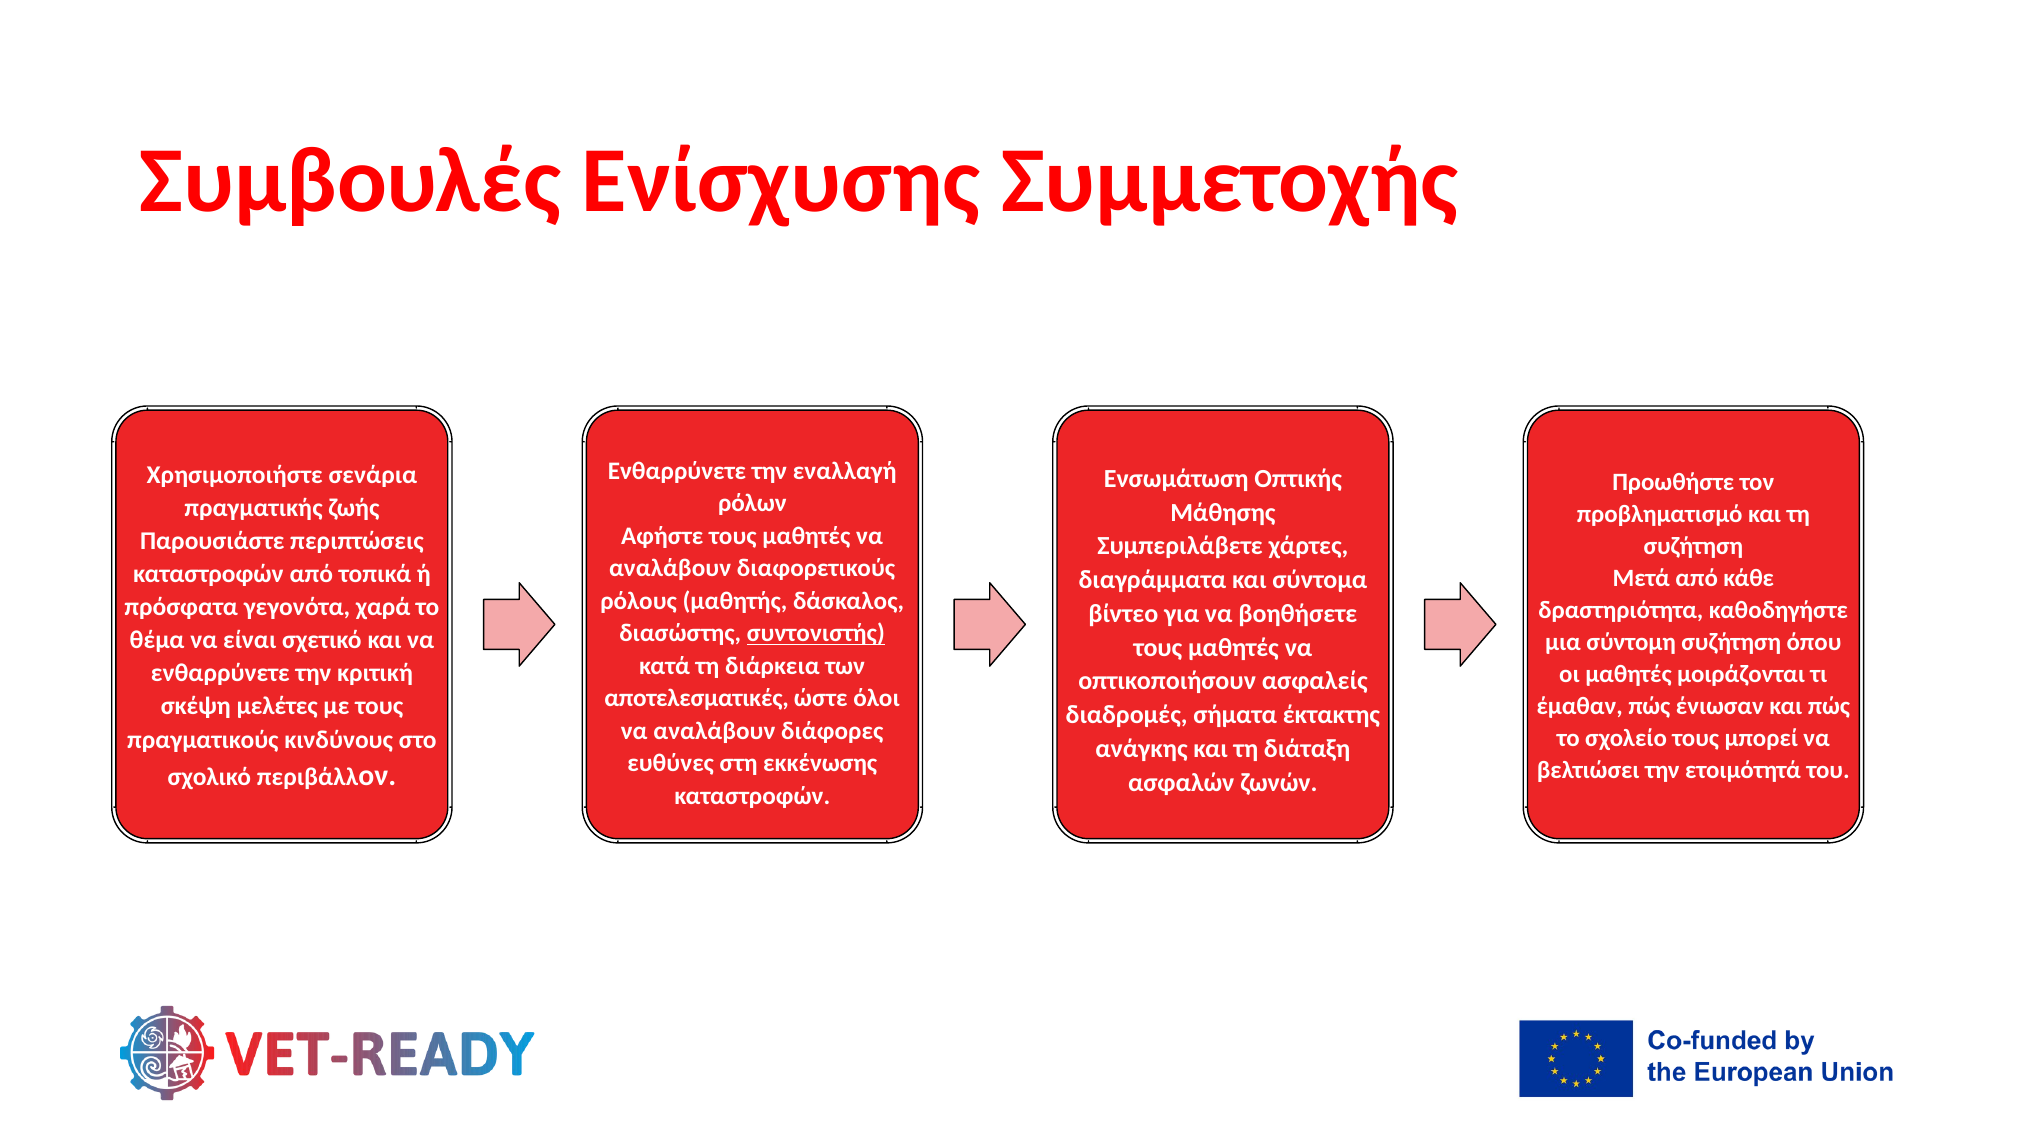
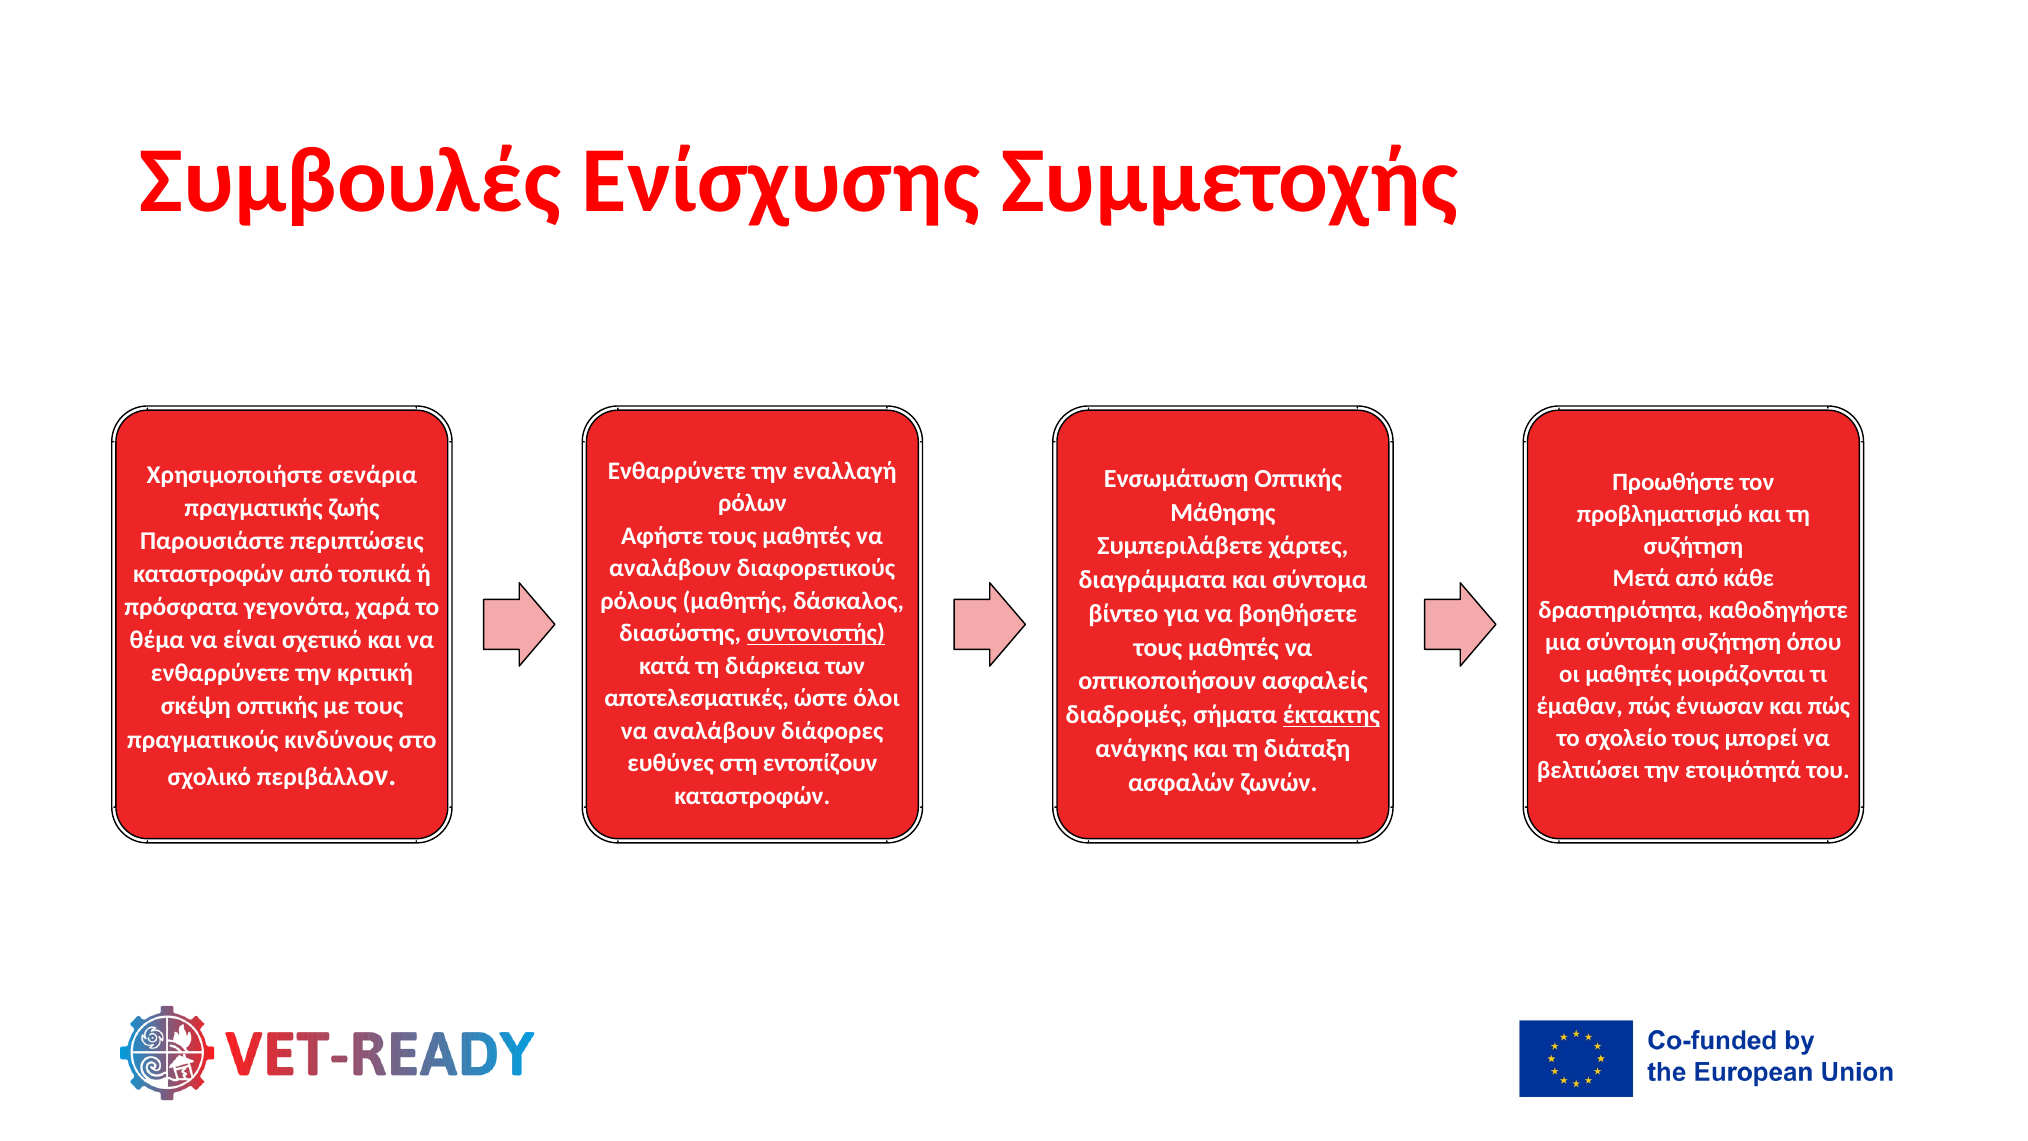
σκέψη μελέτες: μελέτες -> οπτικής (277, 706)
έκτακτης underline: none -> present (1331, 715)
εκκένωσης: εκκένωσης -> εντοπίζουν (820, 763)
